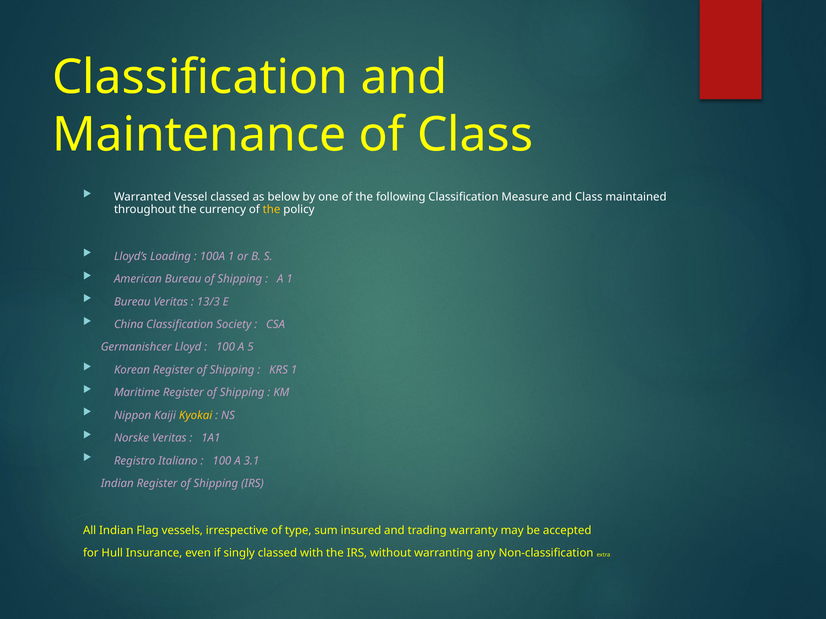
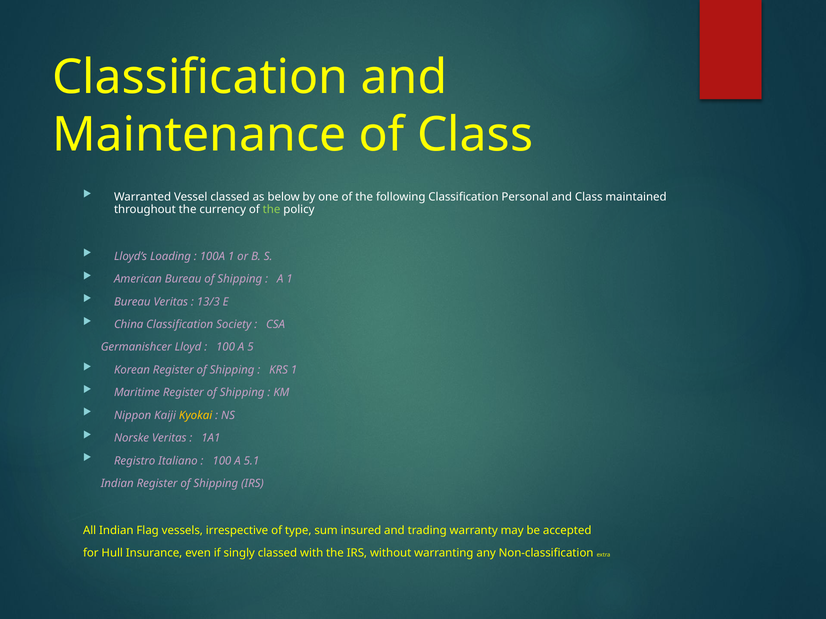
Measure: Measure -> Personal (525, 197)
the colour: yellow -> light green (272, 210)
3.1: 3.1 -> 5.1 (251, 461)
